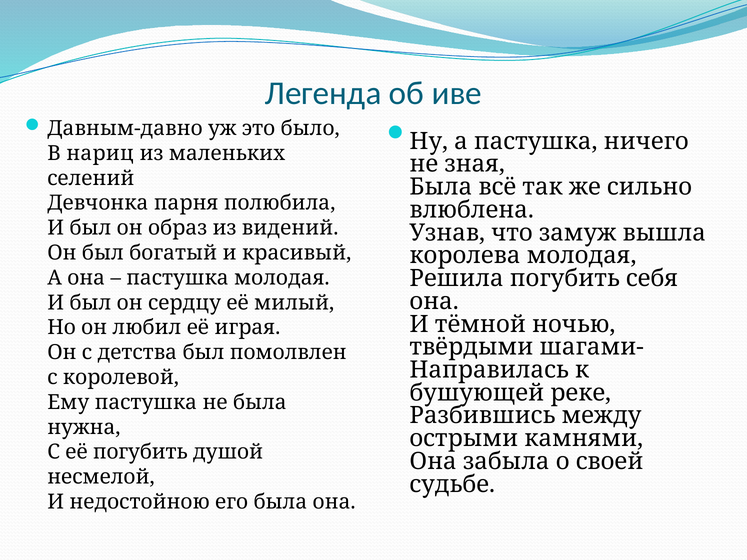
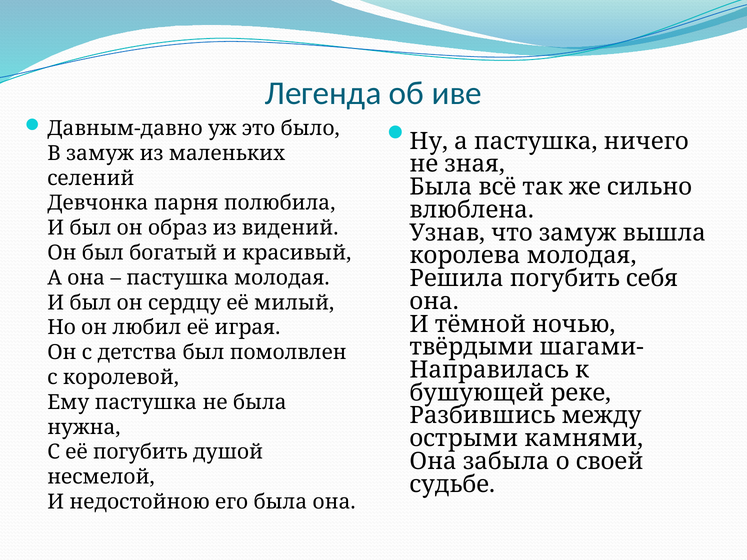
В нариц: нариц -> замуж (100, 153)
